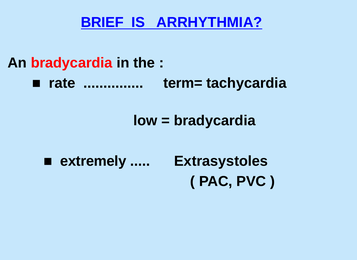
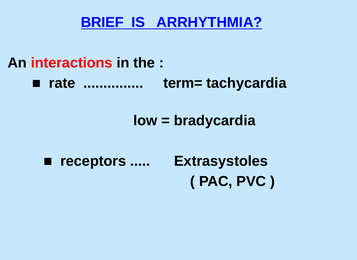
An bradycardia: bradycardia -> interactions (72, 63)
extremely: extremely -> receptors (93, 161)
